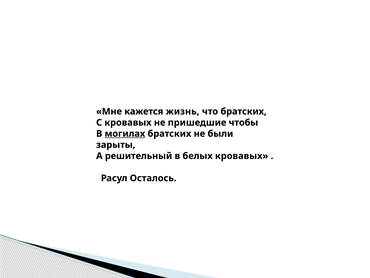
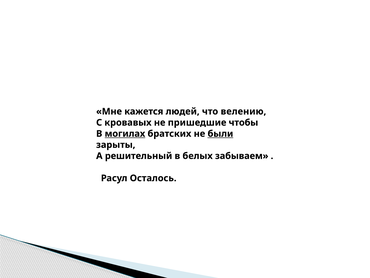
жизнь: жизнь -> людей (183, 111)
что братских: братских -> велению (243, 111)
были underline: none -> present (220, 133)
белых кровавых: кровавых -> забываем (242, 156)
